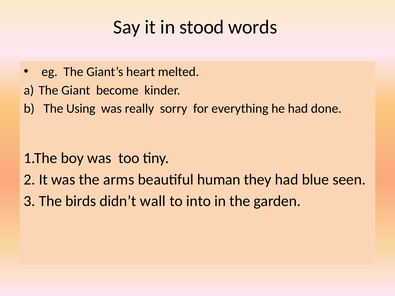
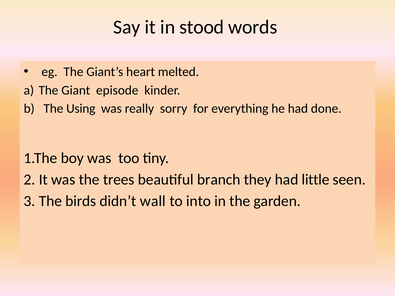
become: become -> episode (117, 90)
arms: arms -> trees (119, 180)
human: human -> branch (219, 180)
blue: blue -> little (316, 180)
